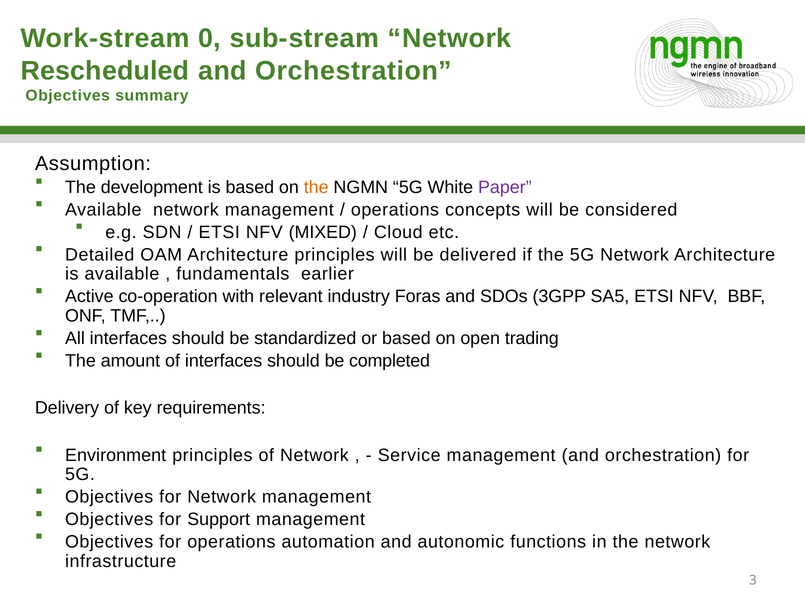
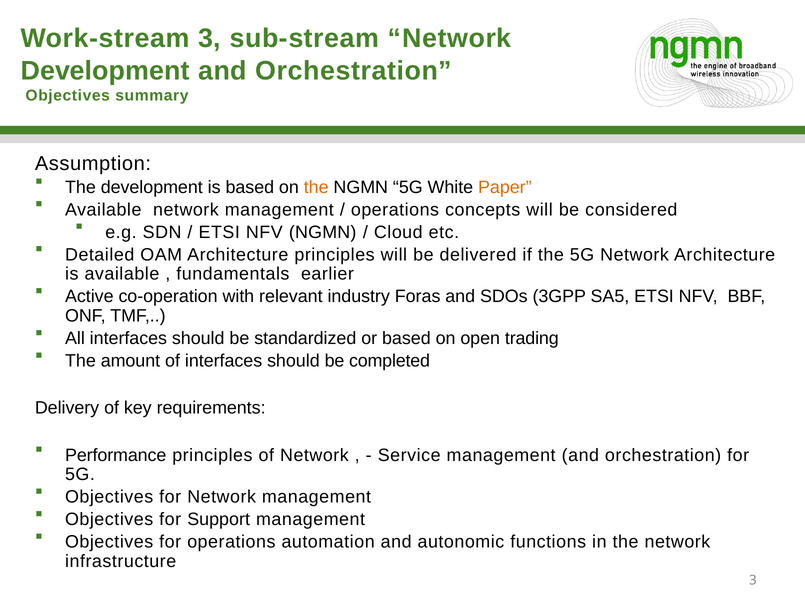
Work-stream 0: 0 -> 3 (209, 38)
Rescheduled: Rescheduled -> Development (105, 71)
Paper colour: purple -> orange (505, 187)
NFV MIXED: MIXED -> NGMN (323, 232)
Environment: Environment -> Performance (116, 455)
